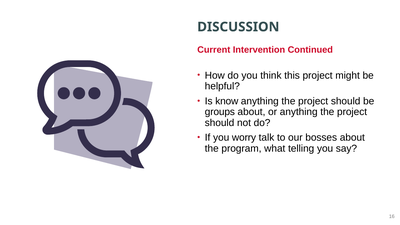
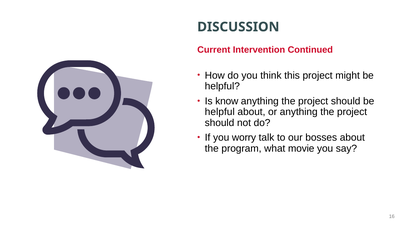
groups: groups -> helpful (220, 112)
telling: telling -> movie (301, 148)
